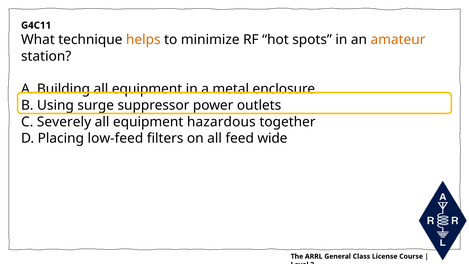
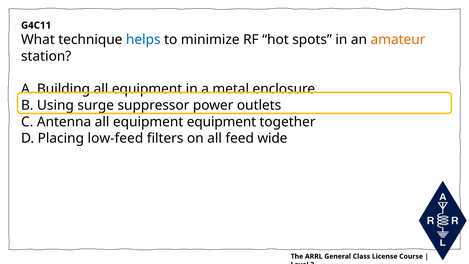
helps colour: orange -> blue (143, 40)
Severely: Severely -> Antenna (64, 122)
equipment hazardous: hazardous -> equipment (221, 122)
